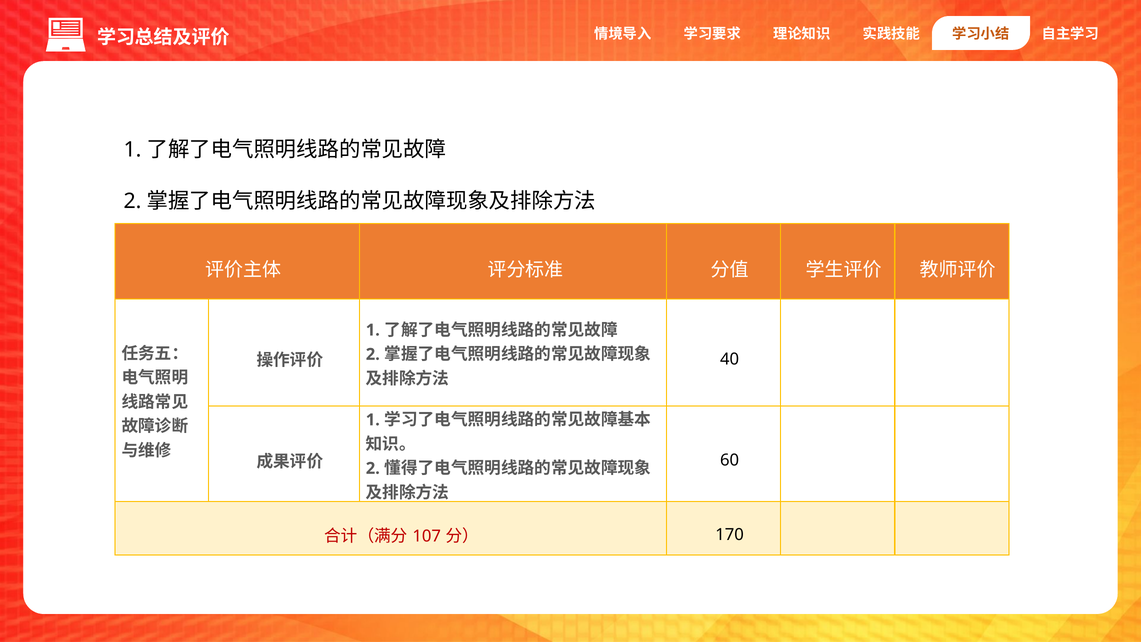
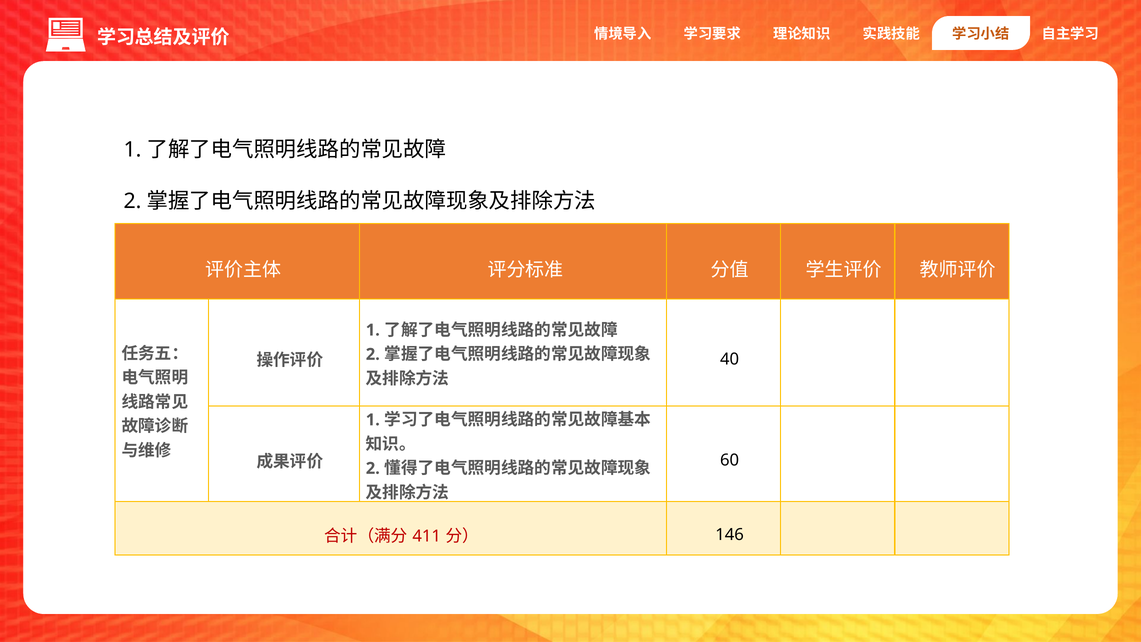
107: 107 -> 411 (427, 536)
170: 170 -> 146 (730, 535)
